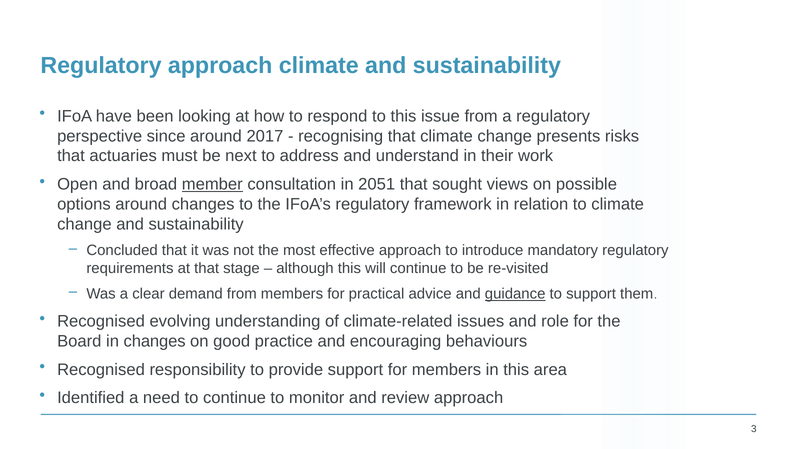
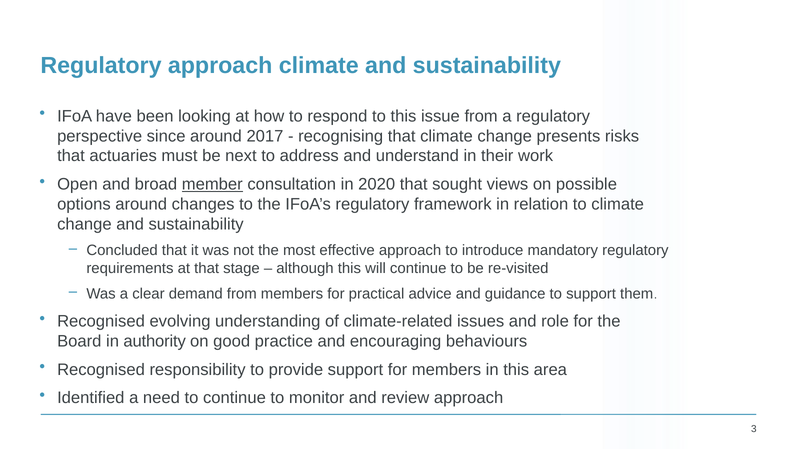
2051: 2051 -> 2020 (377, 184)
guidance underline: present -> none (515, 293)
in changes: changes -> authority (155, 341)
